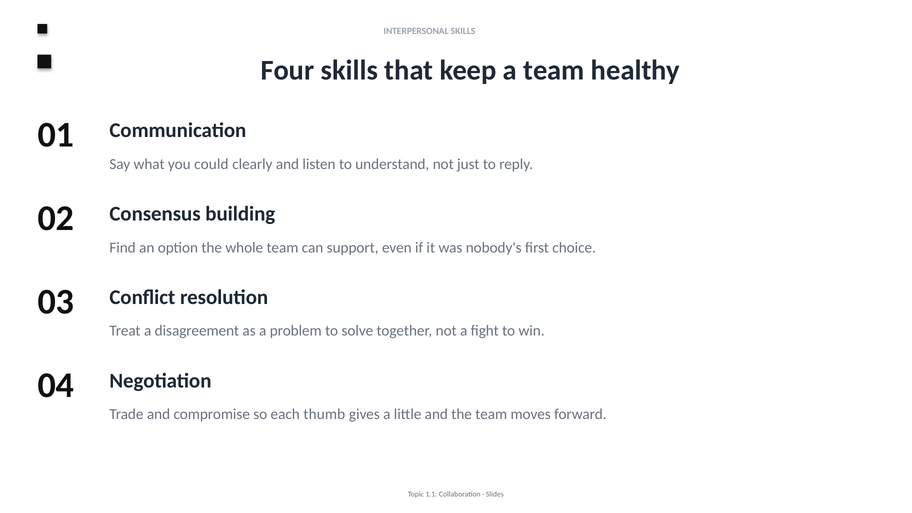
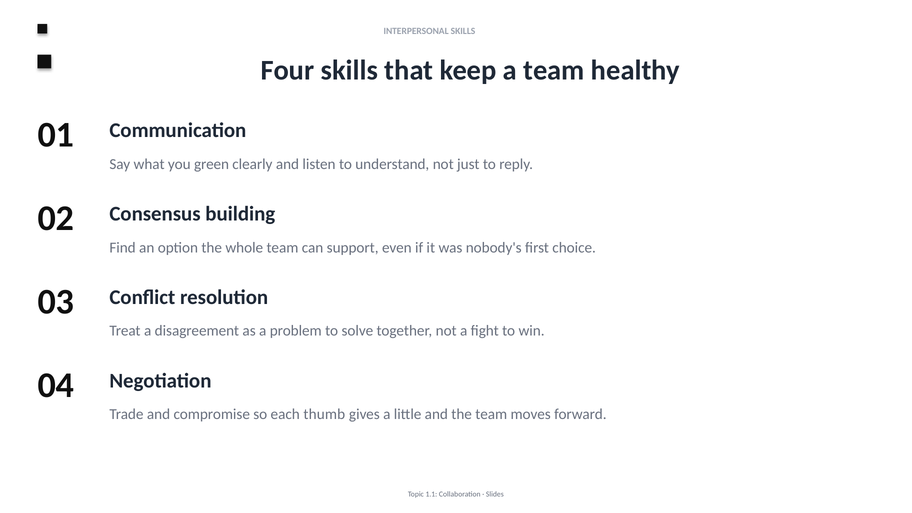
could: could -> green (212, 164)
